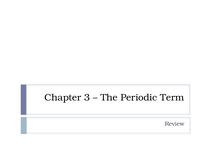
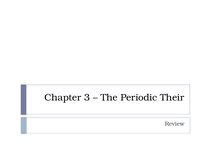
Term: Term -> Their (172, 97)
